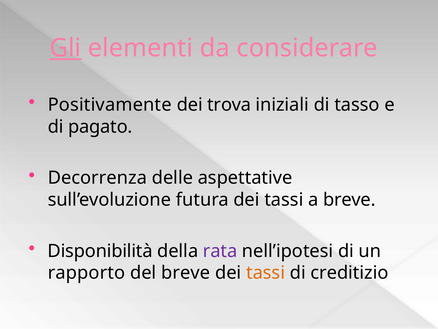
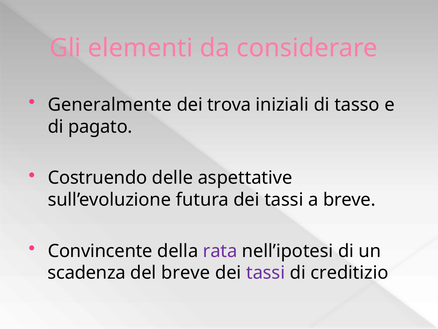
Gli underline: present -> none (65, 48)
Positivamente: Positivamente -> Generalmente (110, 105)
Decorrenza: Decorrenza -> Costruendo (97, 178)
Disponibilità: Disponibilità -> Convincente (100, 251)
rapporto: rapporto -> scadenza (87, 272)
tassi colour: orange -> purple (266, 272)
